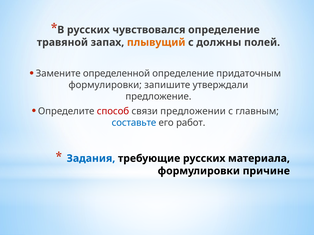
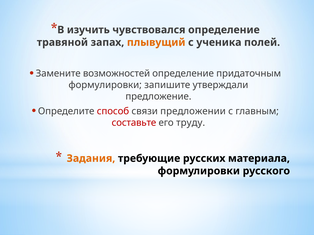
В русских: русских -> изучить (88, 30)
должны: должны -> ученика (219, 42)
определенной: определенной -> возможностей (117, 74)
составьте colour: blue -> red (134, 123)
работ: работ -> труду (191, 123)
Задания colour: blue -> orange (91, 159)
причине: причине -> русского (266, 171)
